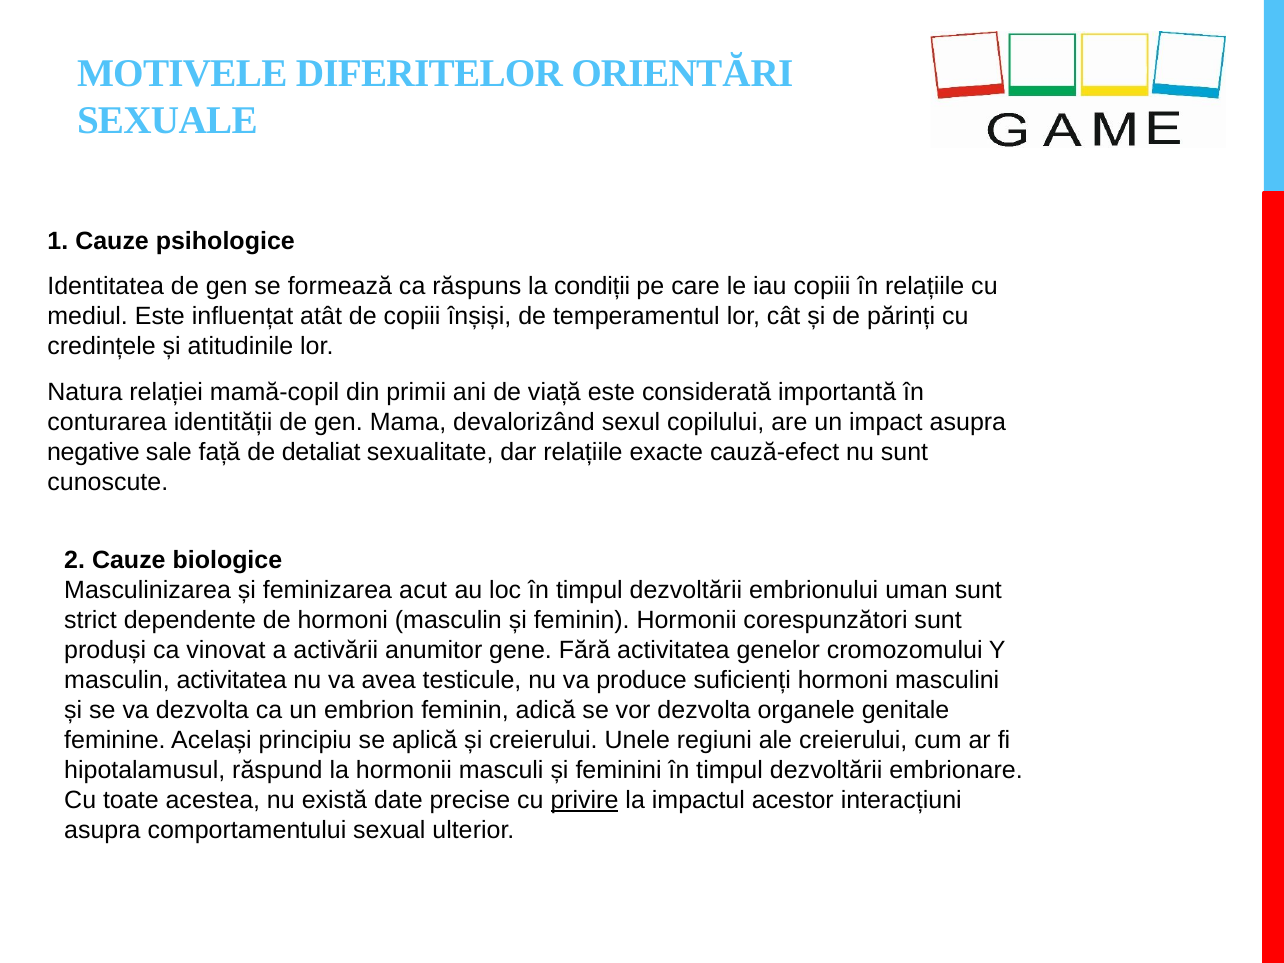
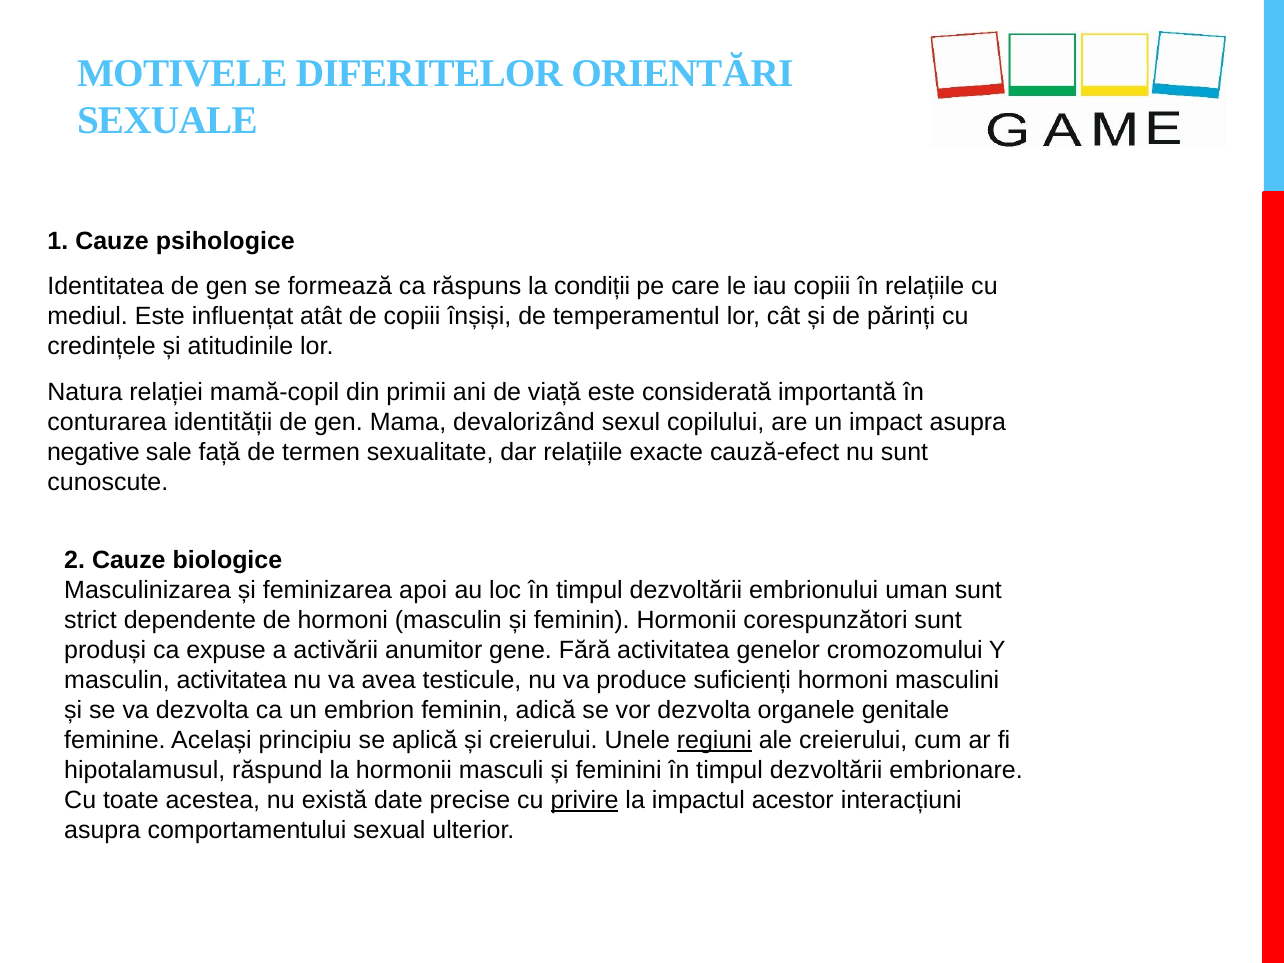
detaliat: detaliat -> termen (321, 452)
acut: acut -> apoi (423, 590)
vinovat: vinovat -> expuse (226, 650)
regiuni underline: none -> present (714, 740)
